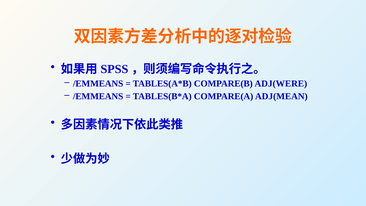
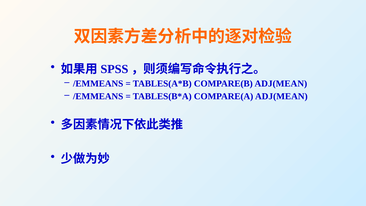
COMPARE(B ADJ(WERE: ADJ(WERE -> ADJ(MEAN (281, 83)
